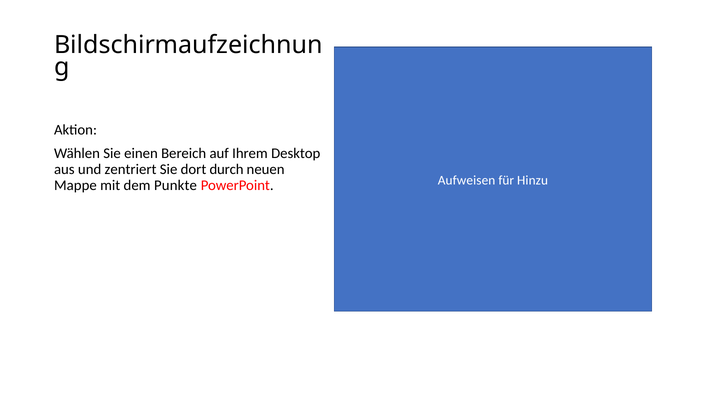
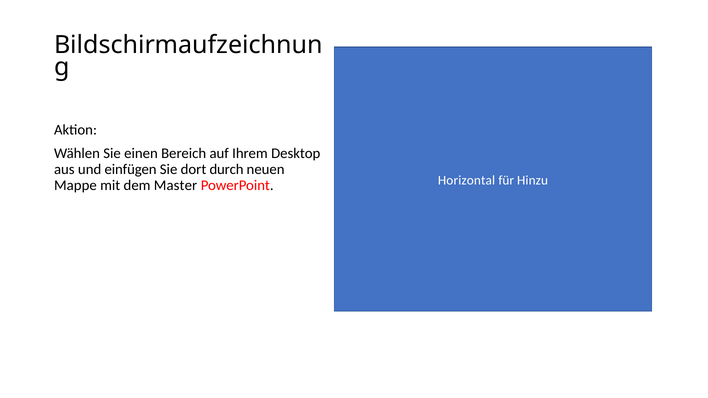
zentriert: zentriert -> einfügen (131, 169)
Punkte: Punkte -> Master (176, 185)
Aufweisen: Aufweisen -> Horizontal (467, 180)
